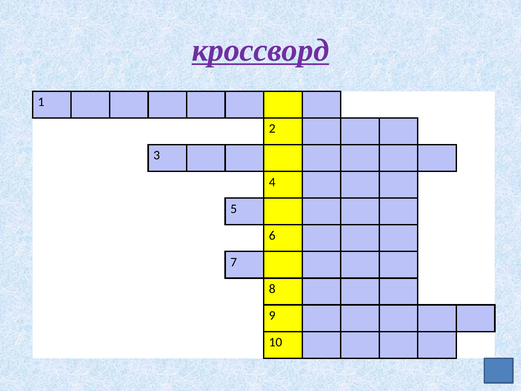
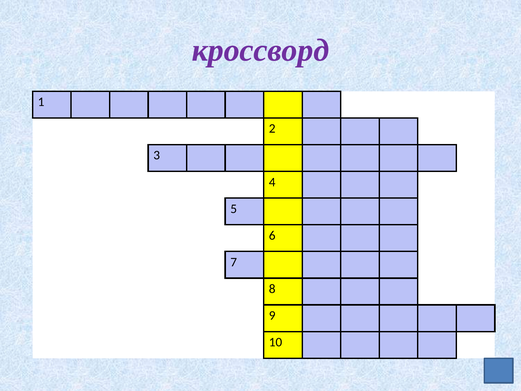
кроссворд underline: present -> none (260, 50)
